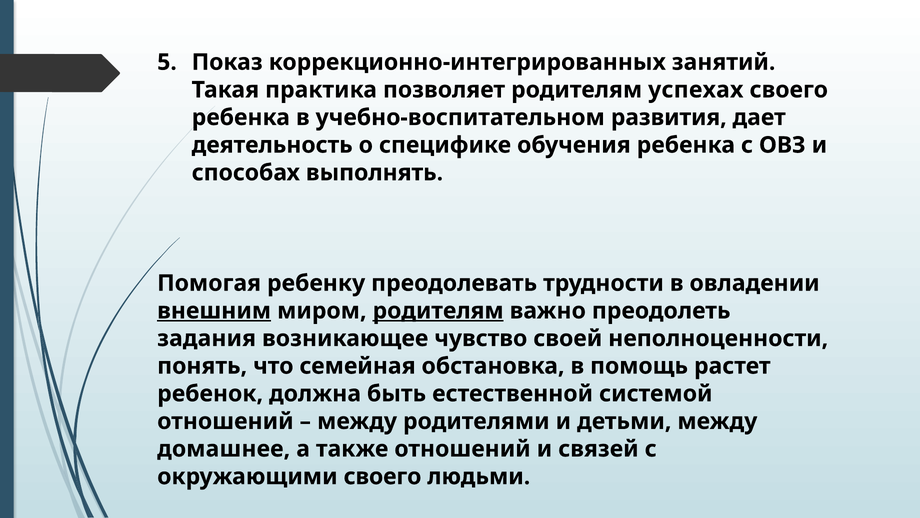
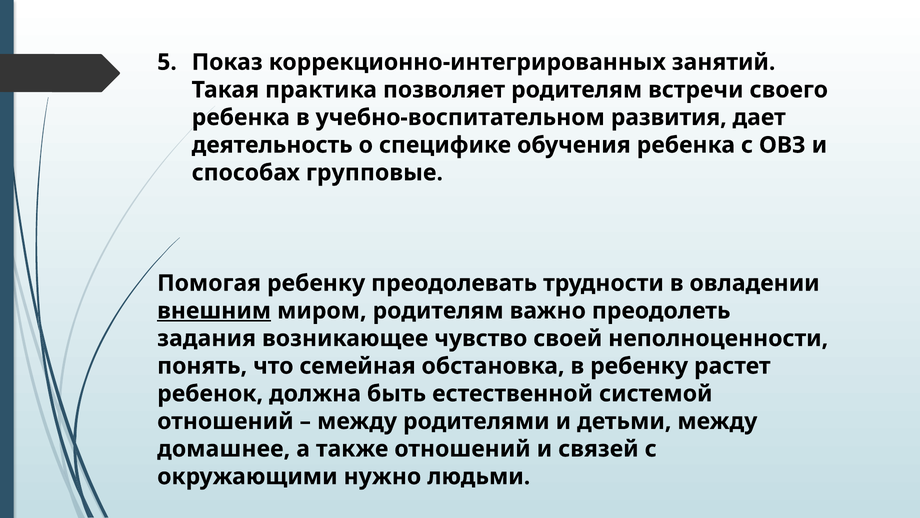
успехах: успехах -> встречи (696, 90)
выполнять: выполнять -> групповые (374, 173)
родителям underline: present -> none (438, 311)
в помощь: помощь -> ребенку (639, 366)
окружающими своего: своего -> нужно (382, 476)
